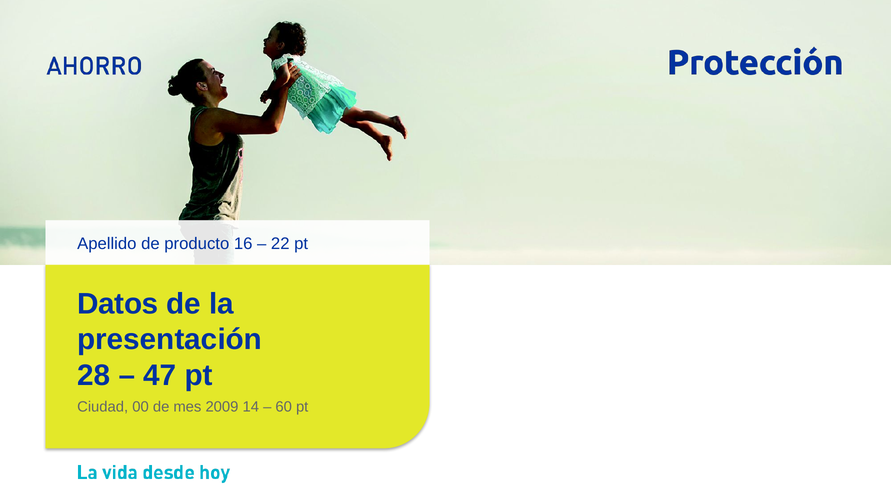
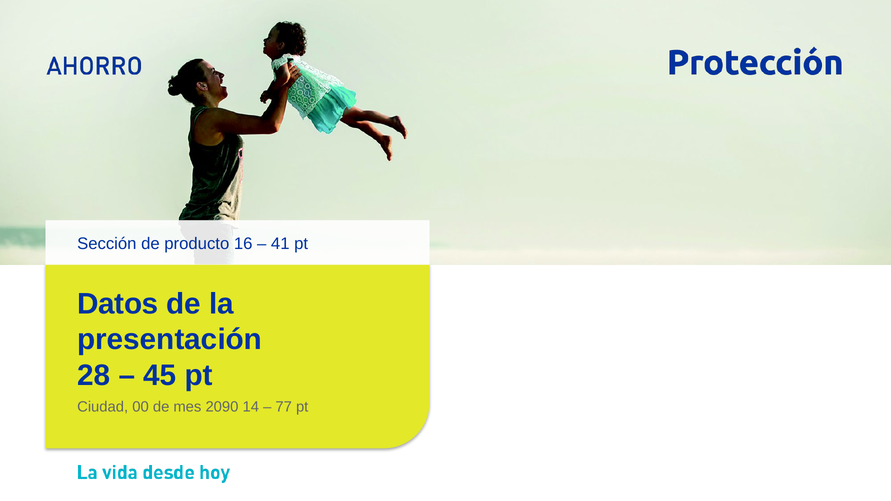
Apellido: Apellido -> Sección (107, 244)
22: 22 -> 41 (280, 244)
47: 47 -> 45 (160, 375)
2009: 2009 -> 2090 (222, 407)
60: 60 -> 77 (284, 407)
